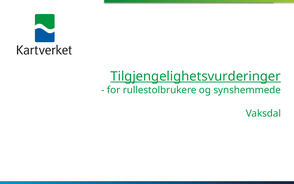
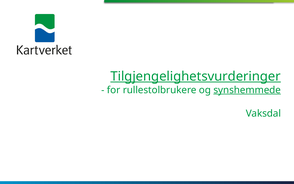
synshemmede underline: none -> present (247, 90)
